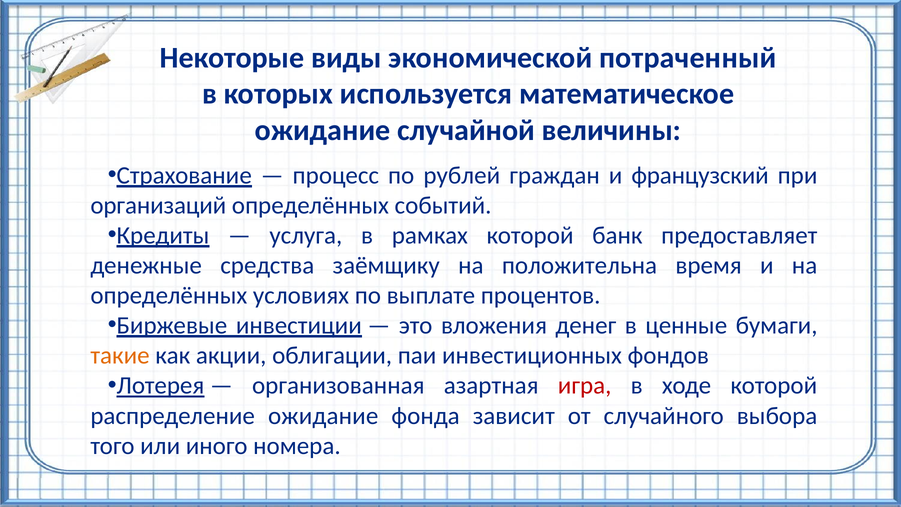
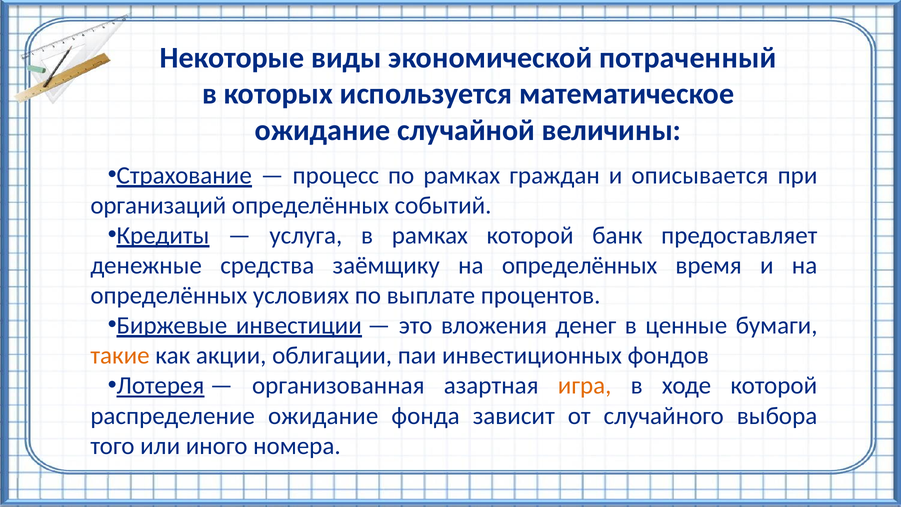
по рублей: рублей -> рамках (462, 175)
французский: французский -> описывается (700, 175)
заёмщику на положительна: положительна -> определённых (580, 265)
игра colour: red -> orange (585, 386)
